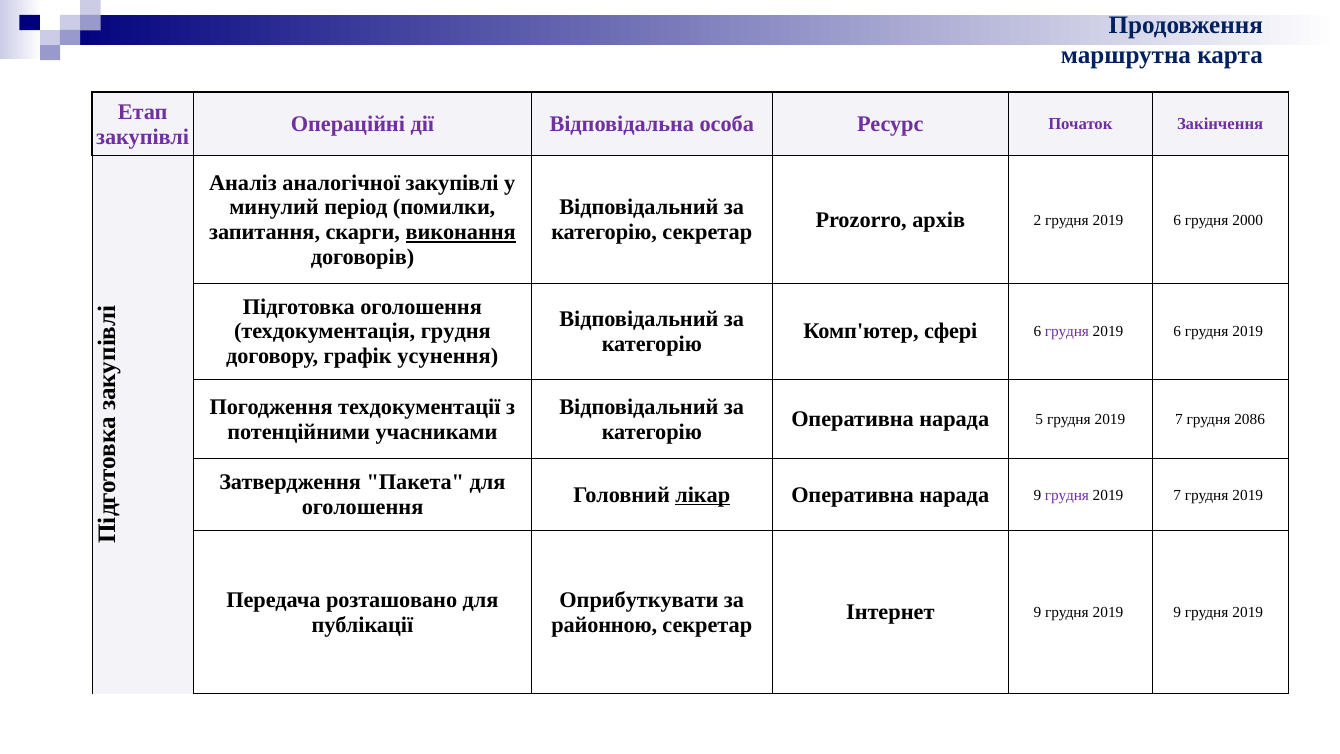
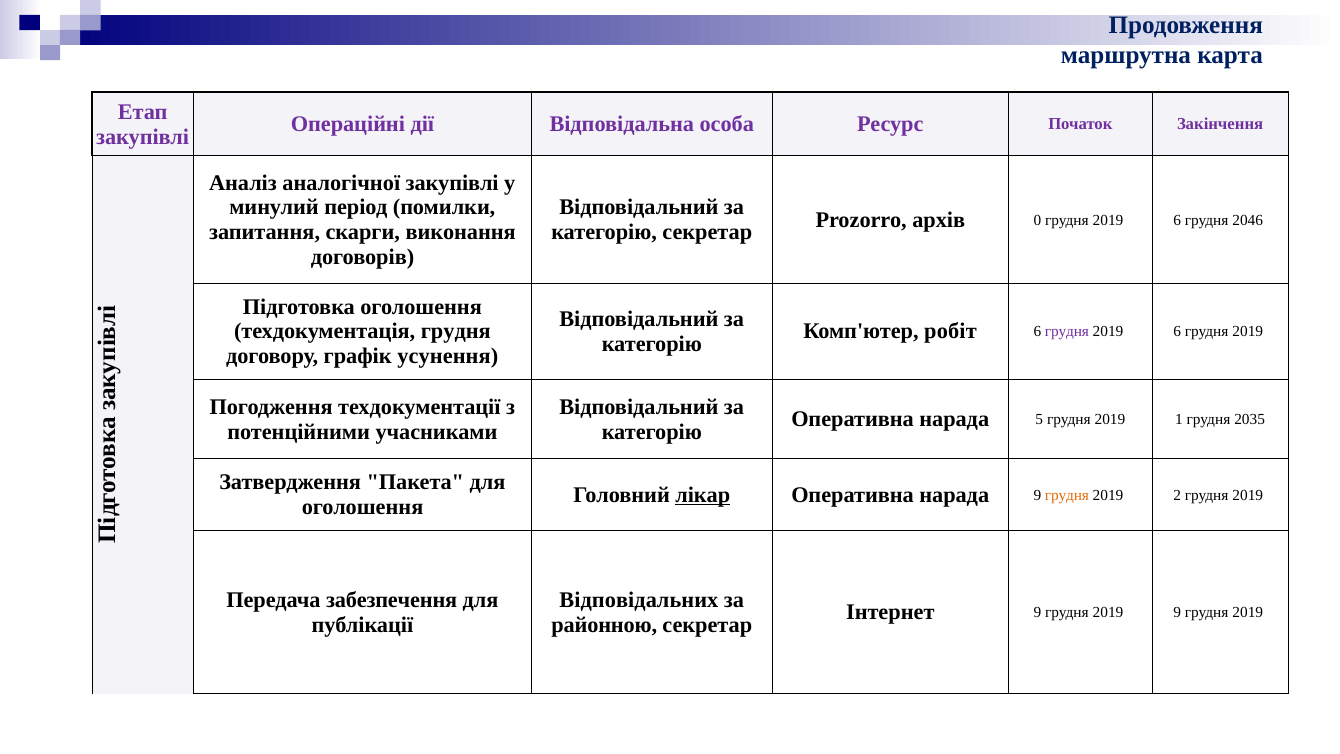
2: 2 -> 0 (1037, 220)
2000: 2000 -> 2046 (1248, 220)
виконання underline: present -> none (461, 232)
сфері: сфері -> робіт (950, 331)
5 грудня 2019 7: 7 -> 1 (1179, 419)
2086: 2086 -> 2035 (1250, 419)
грудня colour: purple -> orange (1067, 495)
7: 7 -> 2 (1177, 495)
розташовано: розташовано -> забезпечення (392, 600)
Оприбуткувати: Оприбуткувати -> Відповідальних (639, 600)
